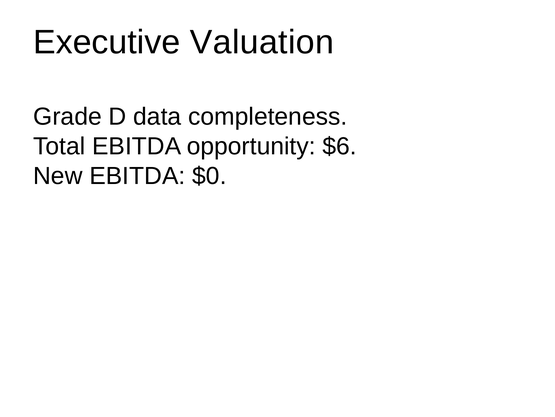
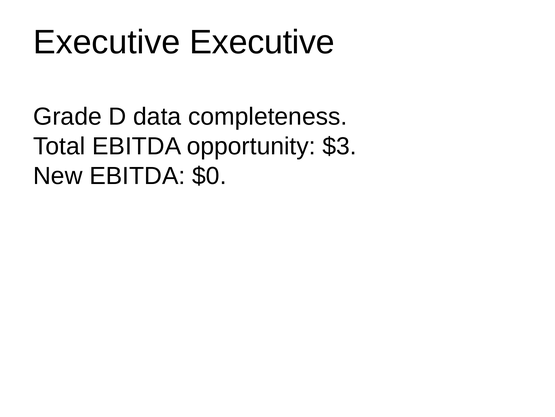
Executive Valuation: Valuation -> Executive (262, 42)
$6: $6 -> $3 (340, 146)
